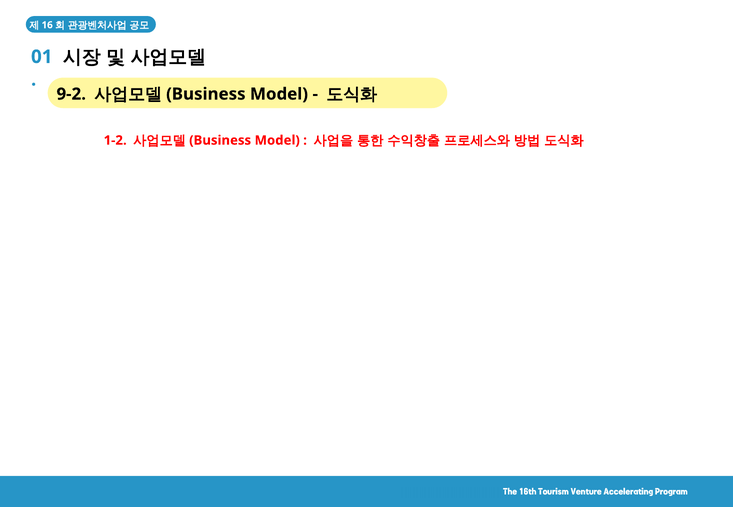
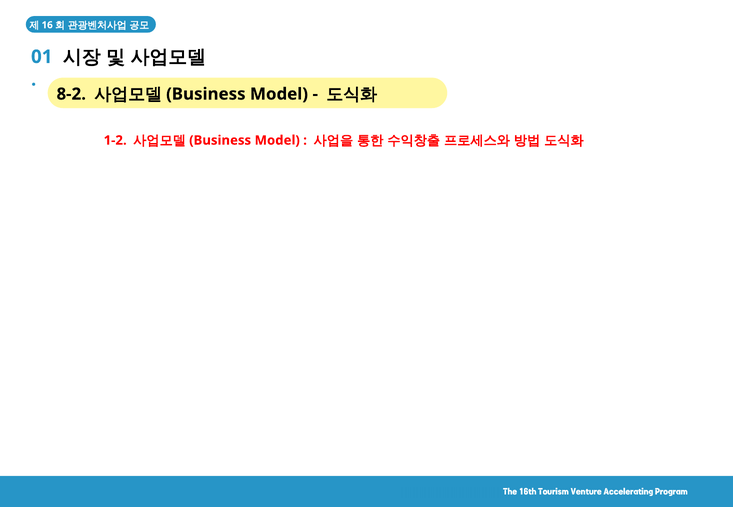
9-2: 9-2 -> 8-2 (71, 94)
